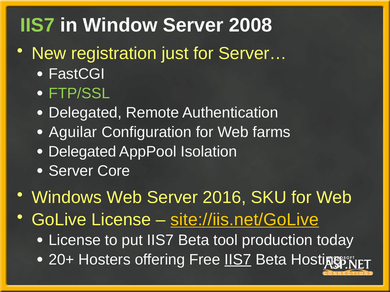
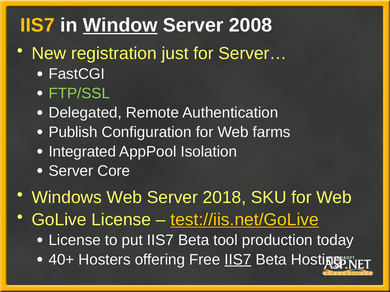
IIS7 colour: light green -> yellow (37, 25)
Window underline: none -> present (120, 25)
Aguilar: Aguilar -> Publish (73, 132)
Delegated: Delegated -> Integrated (82, 152)
2016: 2016 -> 2018 (224, 198)
site://iis.net/GoLive: site://iis.net/GoLive -> test://iis.net/GoLive (245, 220)
20+: 20+ -> 40+ (61, 260)
